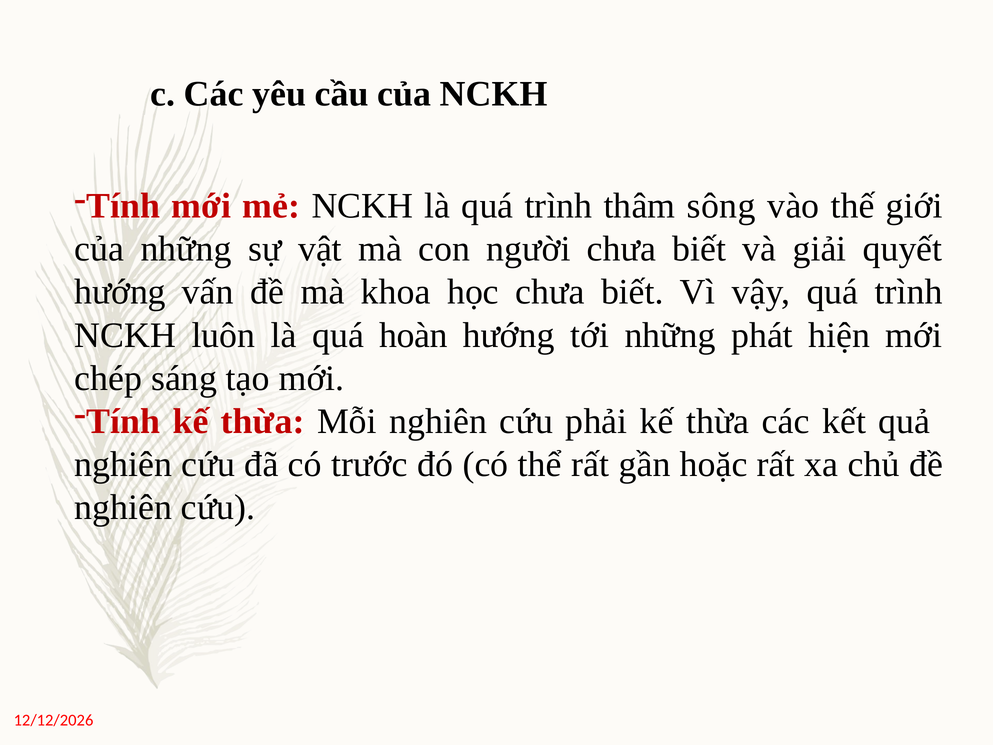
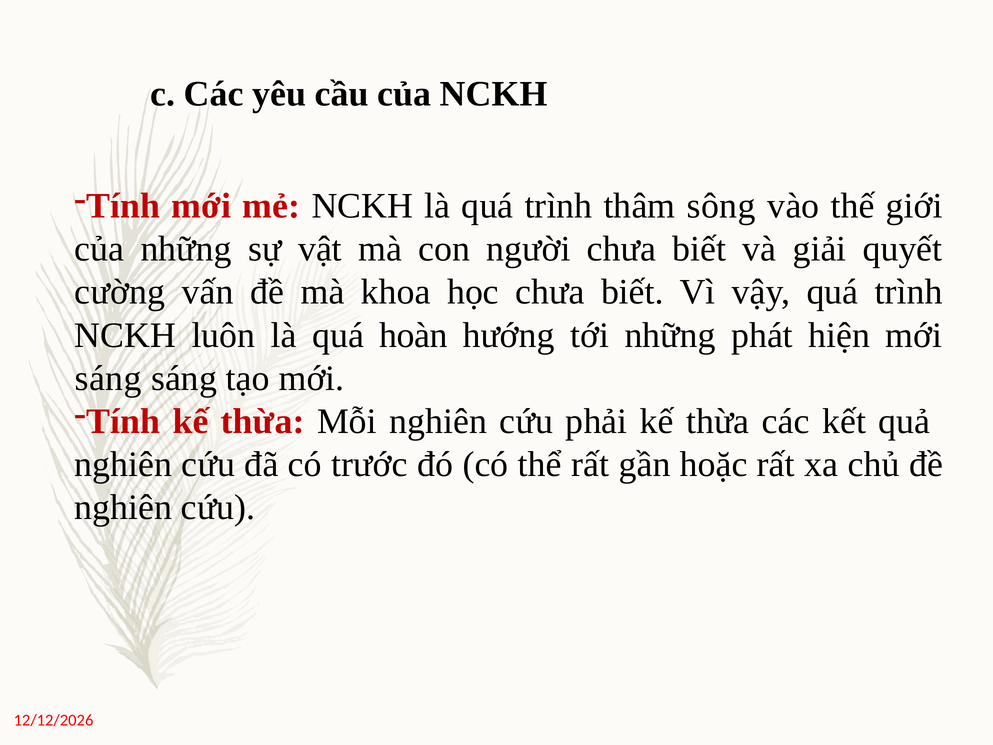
hướng: hướng -> cường (120, 292)
chép: chép -> sáng (108, 378)
